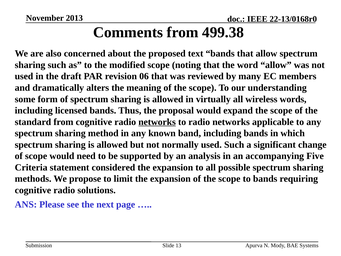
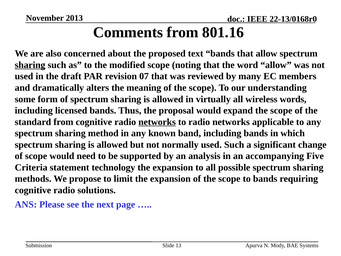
499.38: 499.38 -> 801.16 (223, 32)
sharing underline: none -> present (30, 65)
06: 06 -> 07 (144, 76)
considered: considered -> technology (113, 167)
